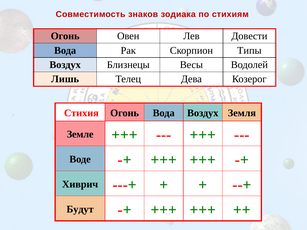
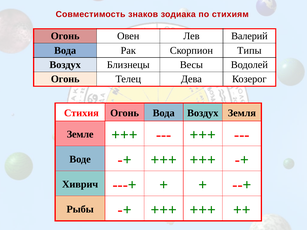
Довести: Довести -> Валерий (249, 36)
Лишь: Лишь -> Огонь (65, 79)
Будут: Будут -> Рыбы (80, 210)
